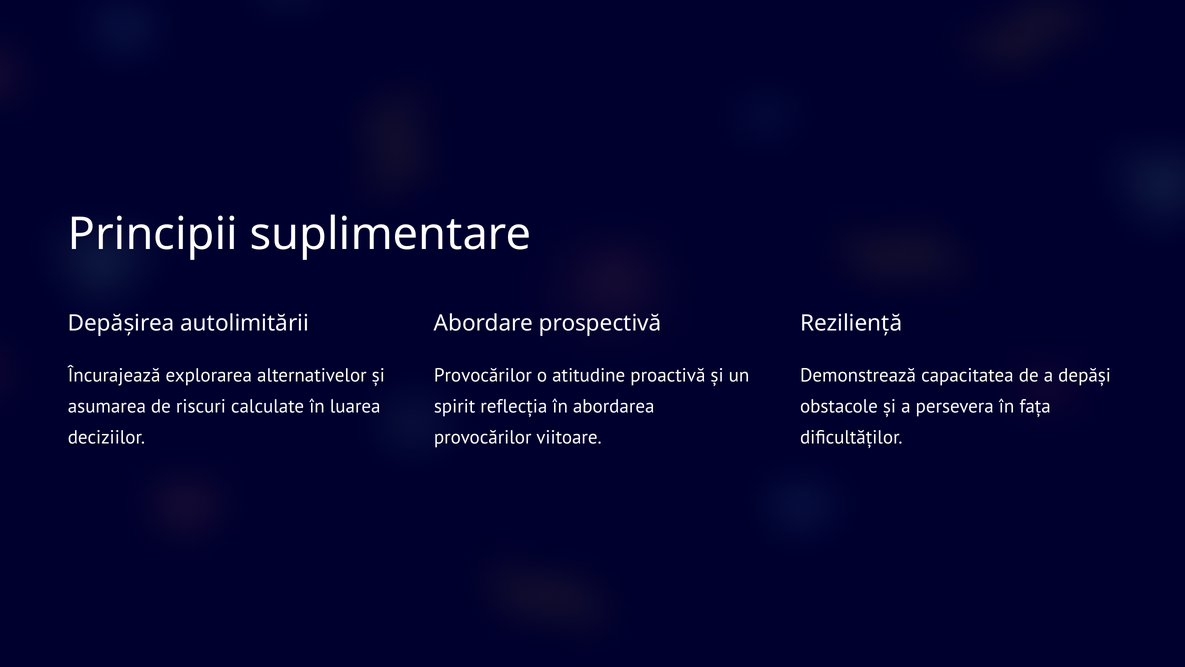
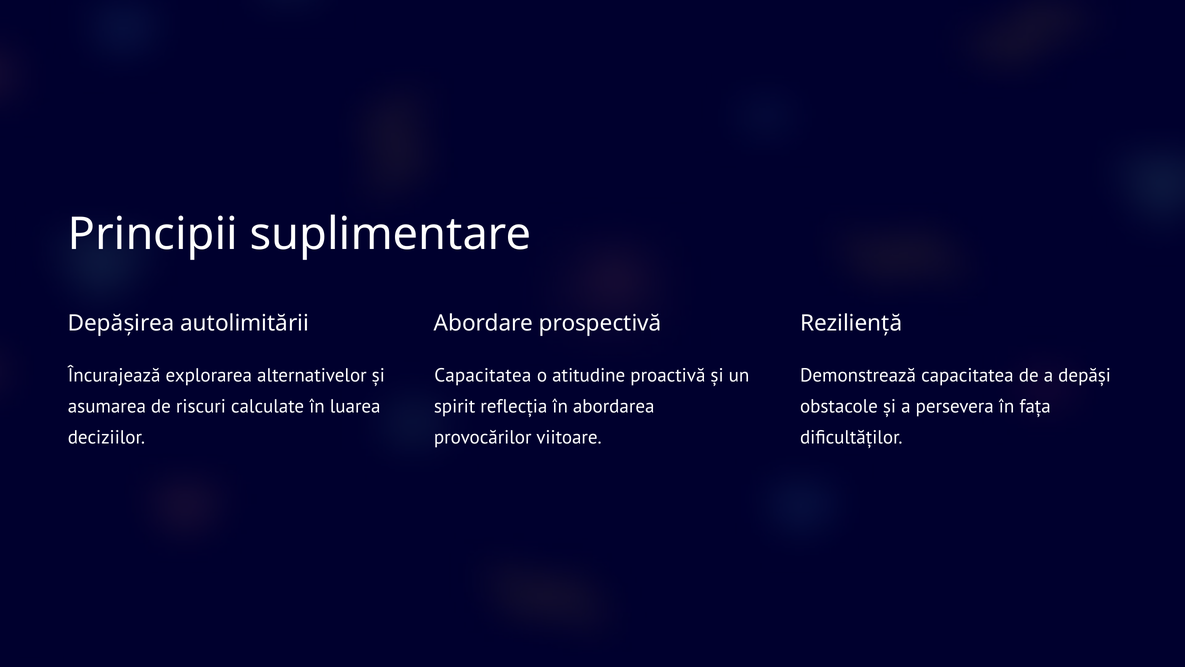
Provocărilor: Provocărilor -> Capacitatea (483, 375)
